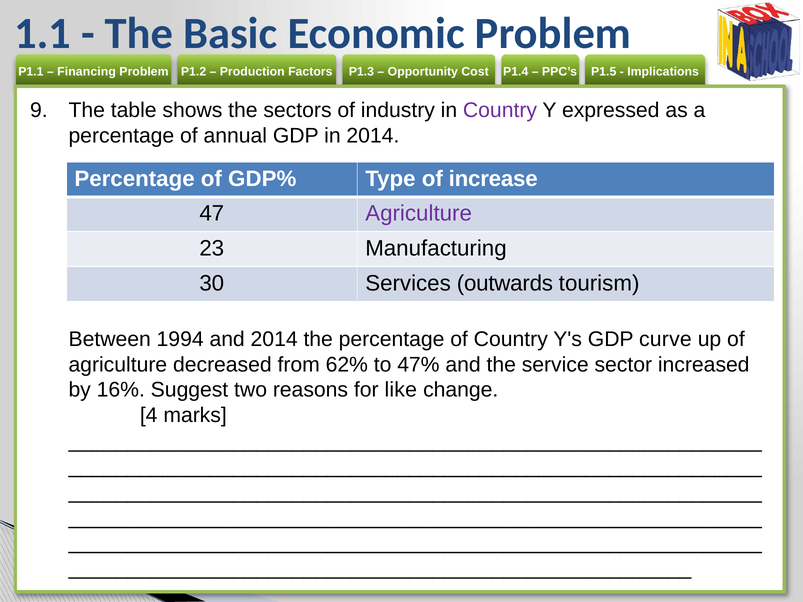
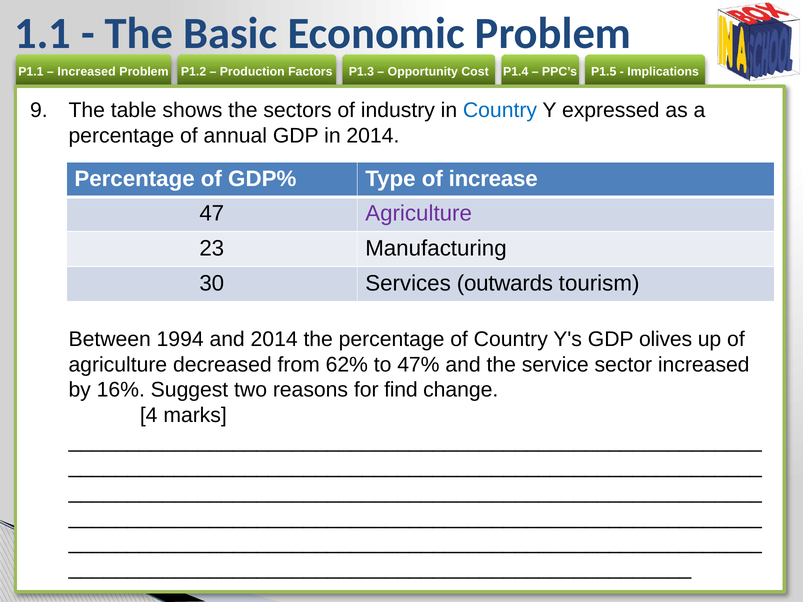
Financing: Financing -> Increased (87, 72)
Country colour: purple -> blue (500, 111)
curve: curve -> olives (666, 339)
like: like -> find (401, 390)
